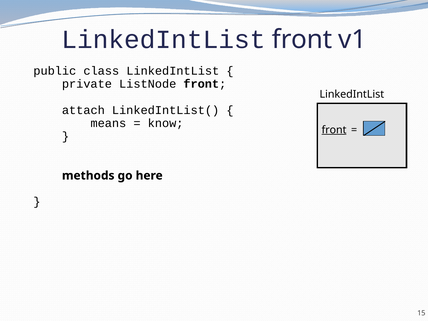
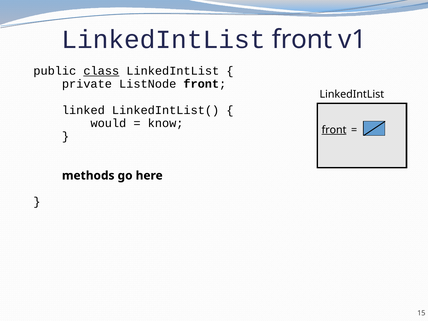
class underline: none -> present (101, 71)
attach: attach -> linked (83, 110)
means: means -> would (108, 123)
